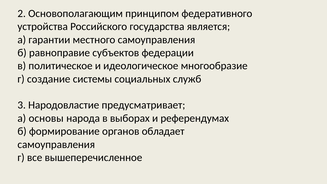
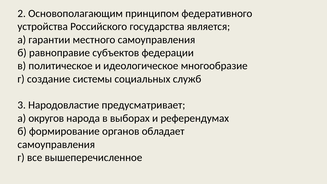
основы: основы -> округов (46, 118)
